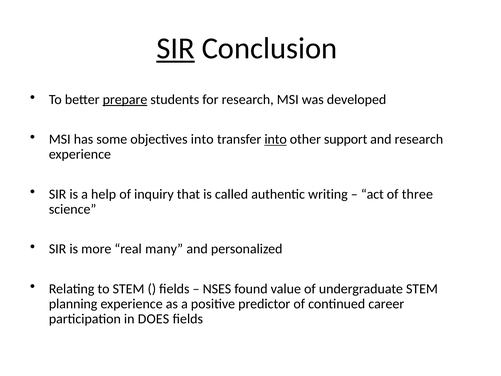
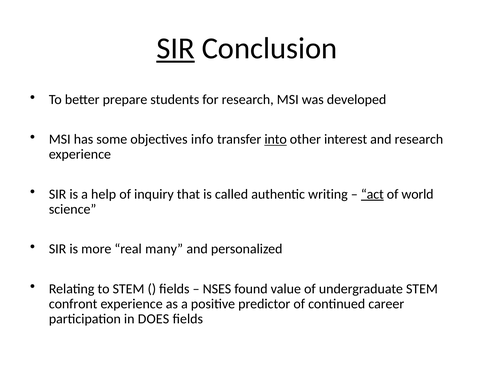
prepare underline: present -> none (125, 100)
objectives into: into -> info (202, 139)
support: support -> interest (346, 139)
act underline: none -> present (372, 194)
three: three -> world (418, 194)
planning: planning -> confront (73, 304)
